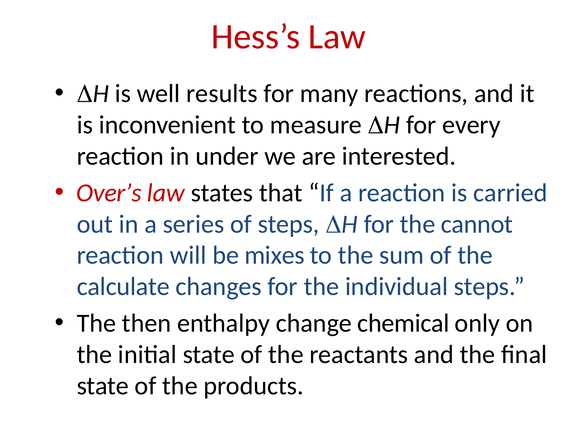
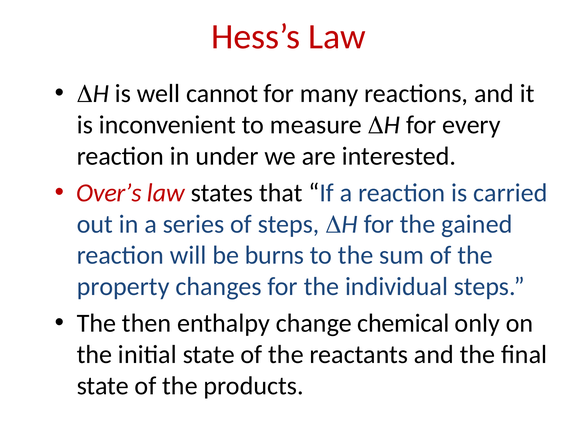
results: results -> cannot (222, 94)
cannot: cannot -> gained (477, 224)
mixes: mixes -> burns (275, 256)
calculate: calculate -> property (123, 287)
